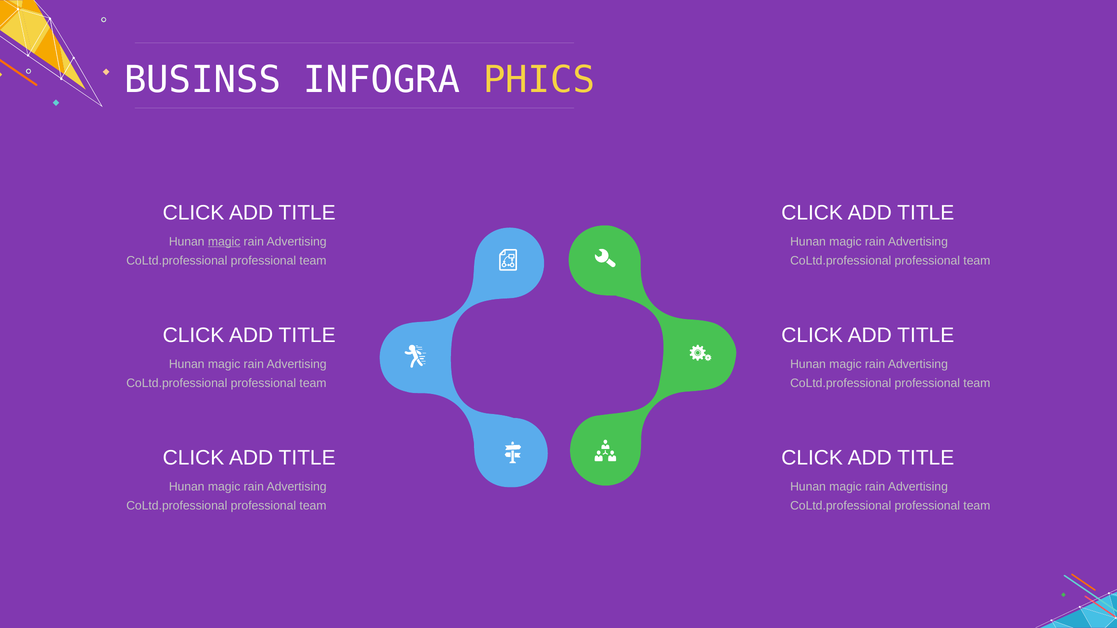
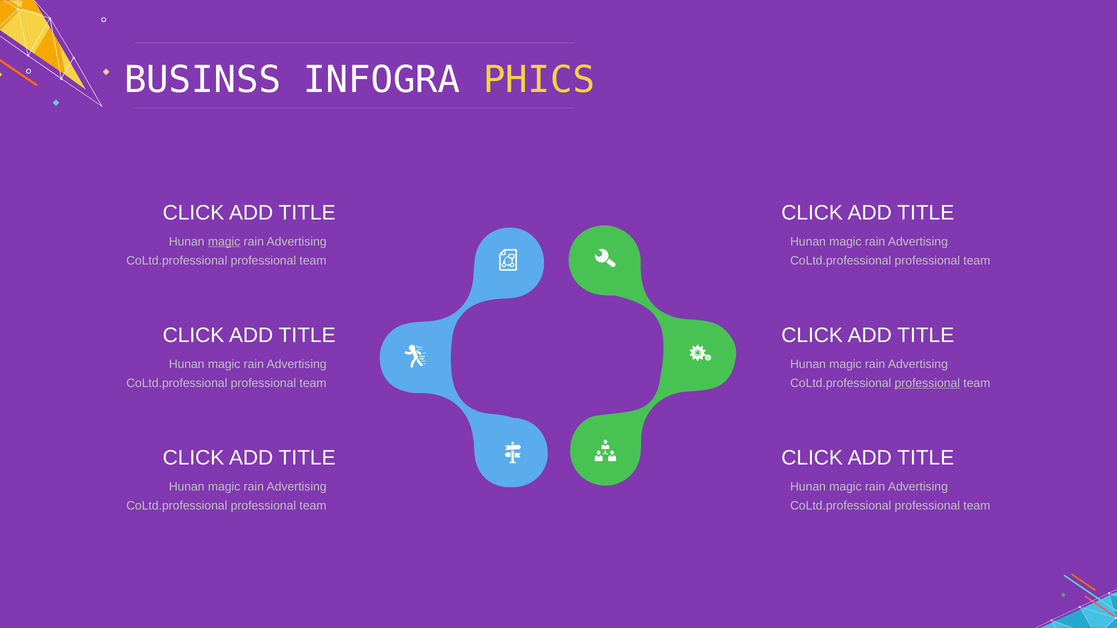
professional underline: none -> present (927, 383)
